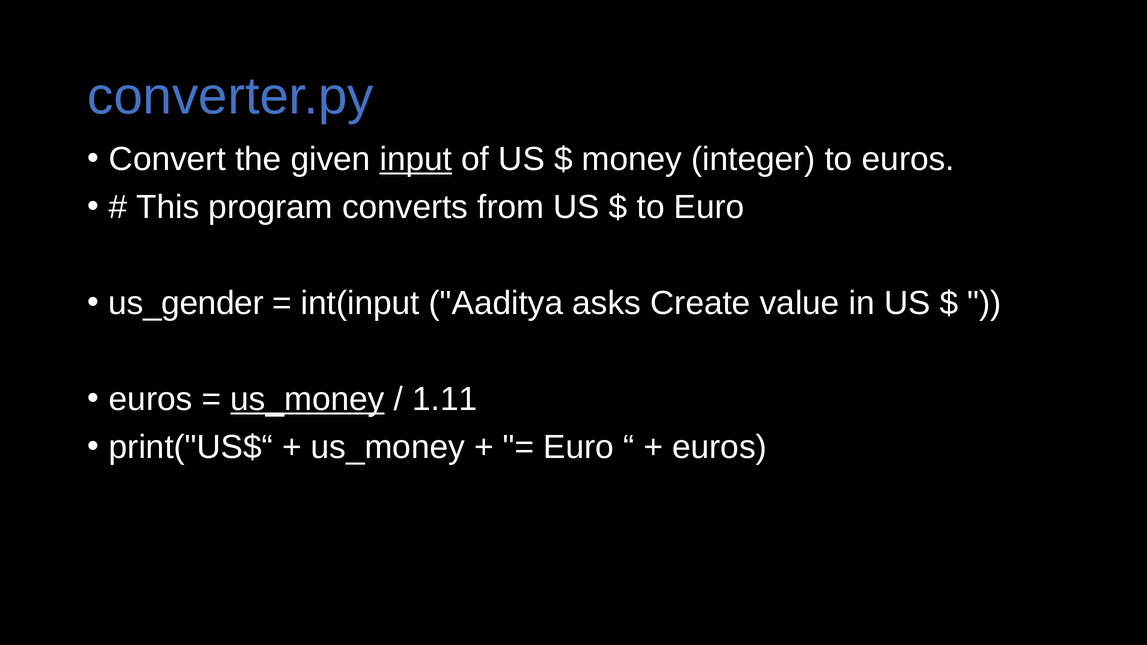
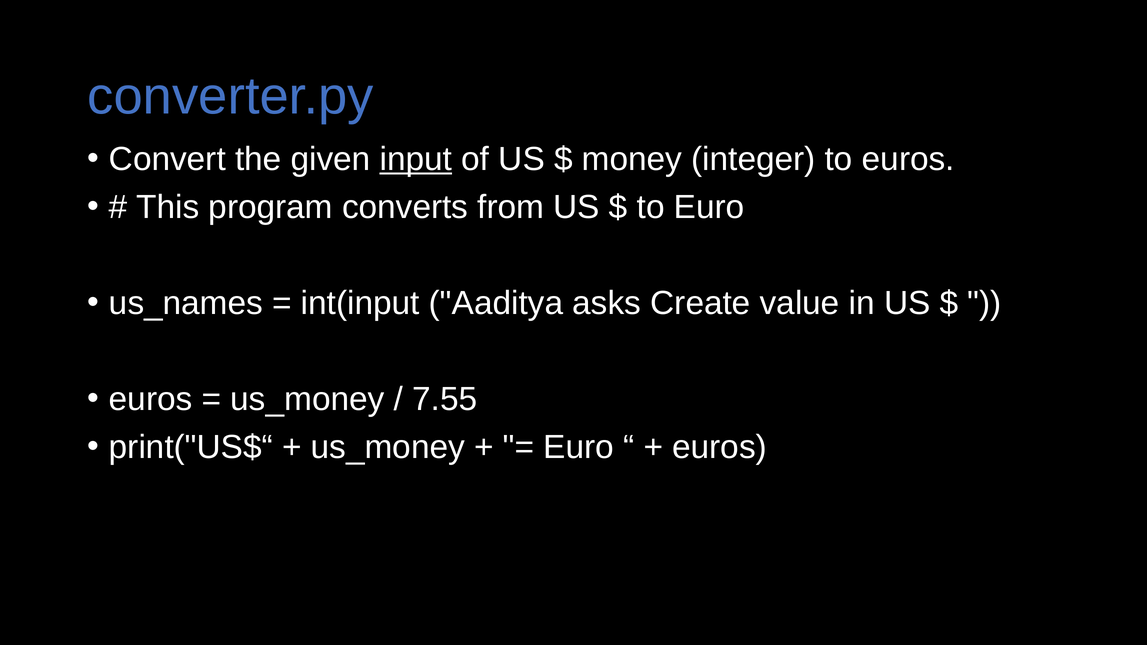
us_gender: us_gender -> us_names (186, 303)
us_money underline: present -> none (307, 399)
1.11: 1.11 -> 7.55 (445, 399)
